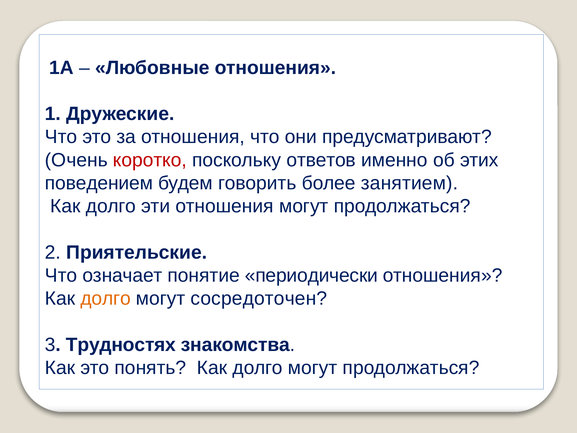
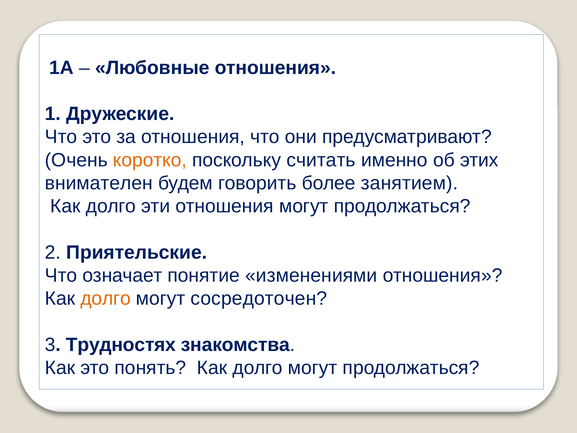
коротко colour: red -> orange (150, 160)
ответов: ответов -> считать (321, 160)
поведением: поведением -> внимателен (99, 183)
периодически: периодически -> изменениями (311, 275)
